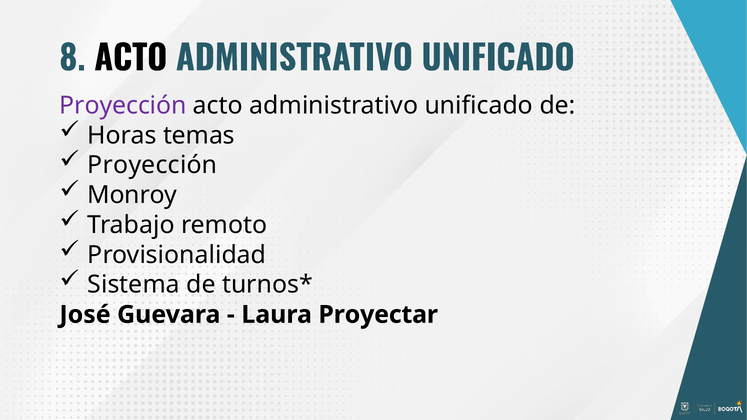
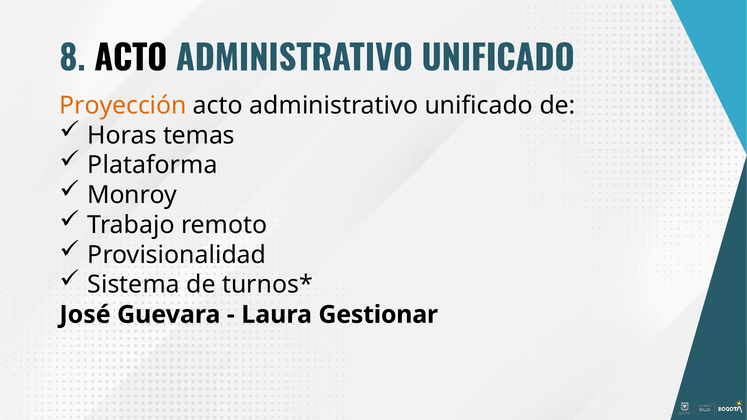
Proyección colour: purple -> orange (123, 106)
Proyección: Proyección -> Plataforma (152, 165)
Proyectar: Proyectar -> Gestionar (378, 315)
